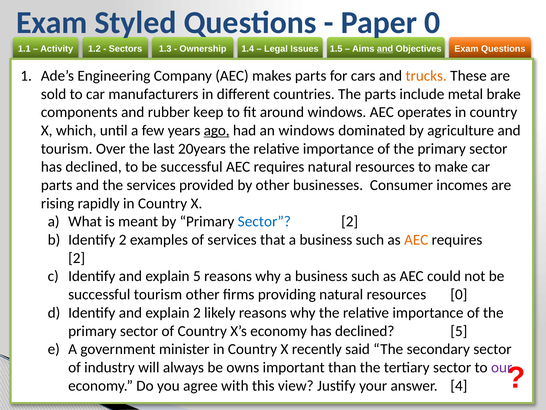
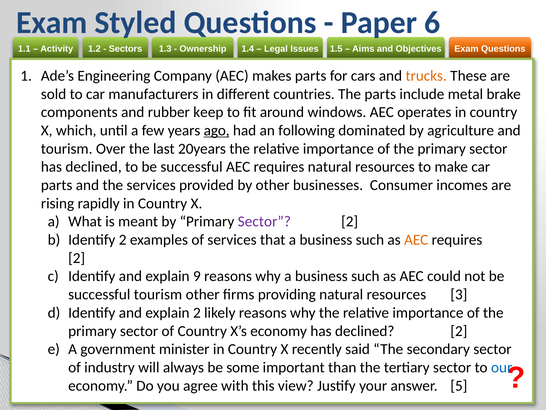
Paper 0: 0 -> 6 (432, 23)
and underline: present -> none (385, 49)
an windows: windows -> following (307, 130)
Sector colour: blue -> purple (264, 221)
explain 5: 5 -> 9 (197, 276)
resources 0: 0 -> 3 (459, 294)
declined 5: 5 -> 2 (459, 331)
owns: owns -> some (243, 367)
our colour: purple -> blue (502, 367)
4: 4 -> 5 (459, 385)
